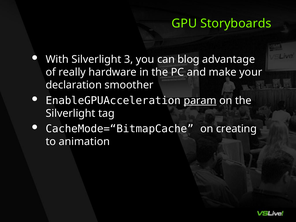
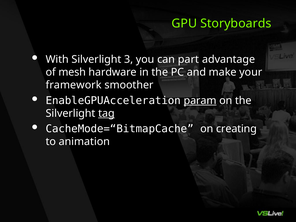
blog: blog -> part (188, 59)
really: really -> mesh (72, 72)
declaration: declaration -> framework (74, 85)
tag underline: none -> present (106, 113)
